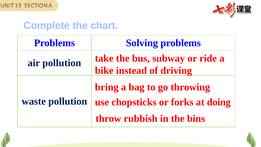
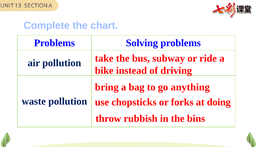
throwing: throwing -> anything (190, 87)
